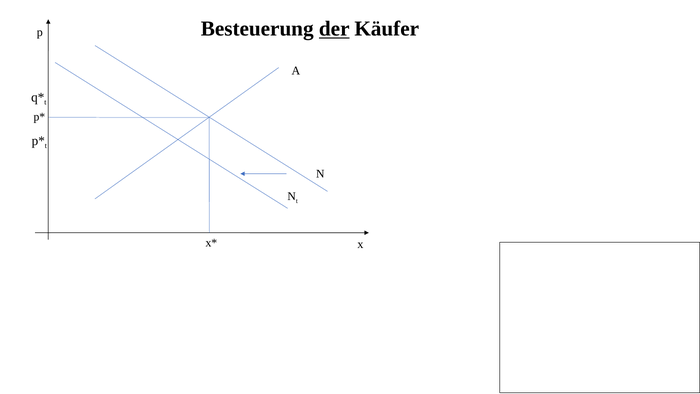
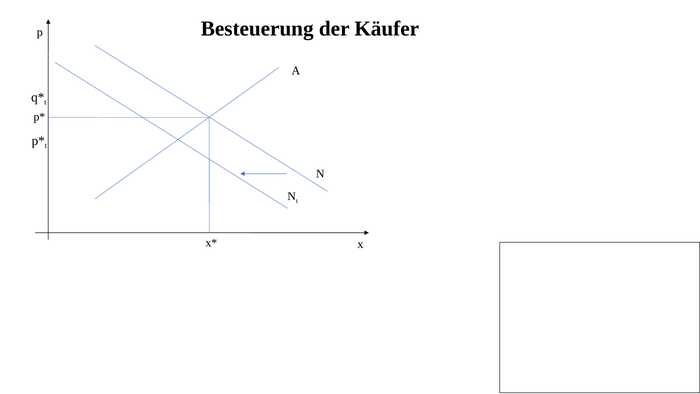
der underline: present -> none (334, 29)
